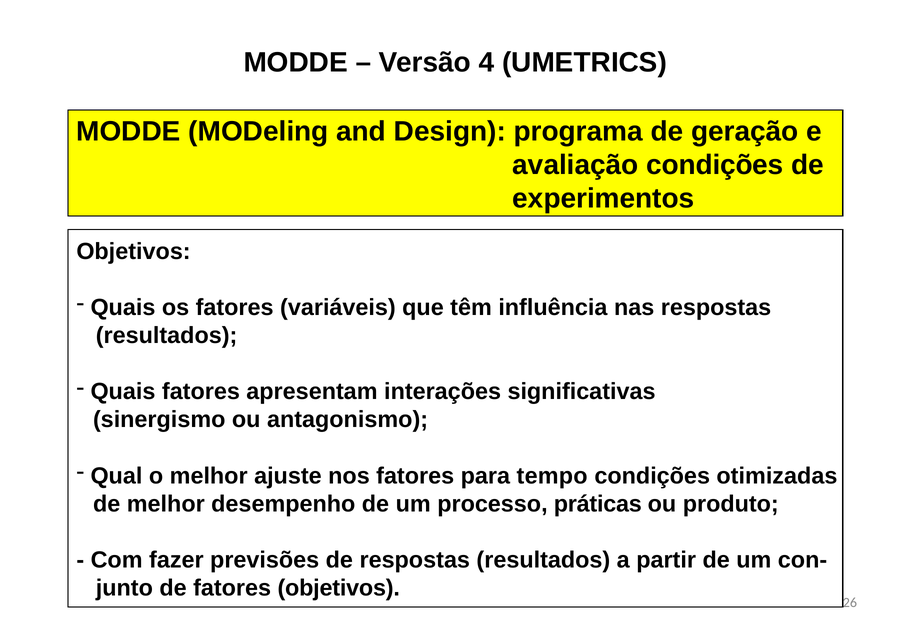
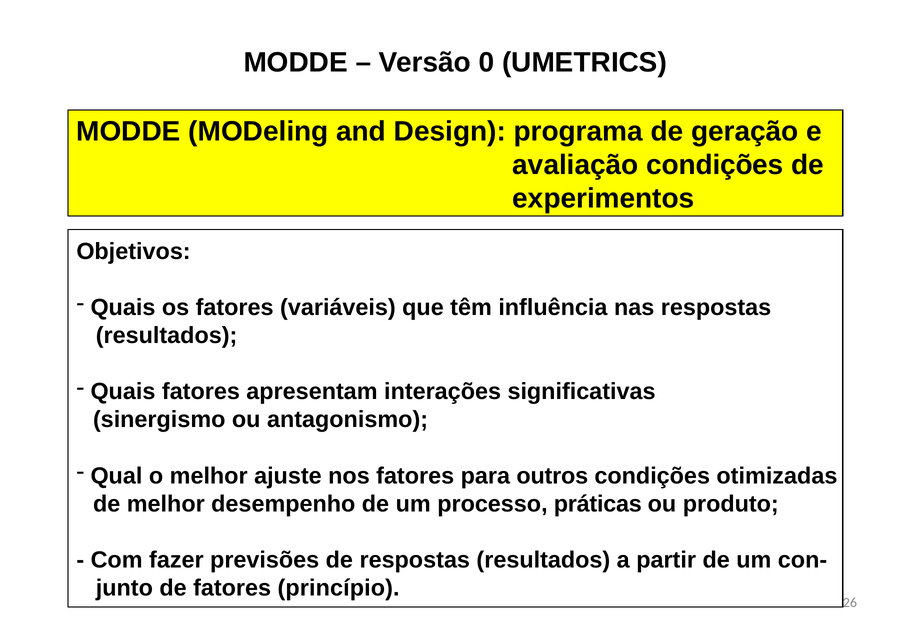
4: 4 -> 0 (487, 62)
tempo: tempo -> outros (552, 476)
fatores objetivos: objetivos -> princípio (339, 588)
